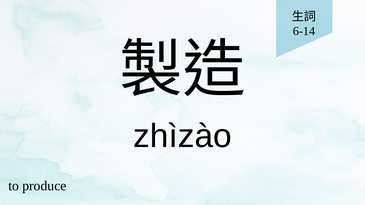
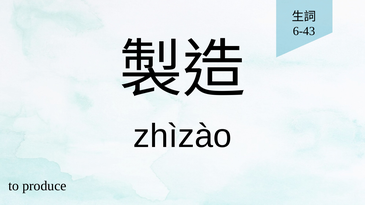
6-14: 6-14 -> 6-43 (304, 31)
